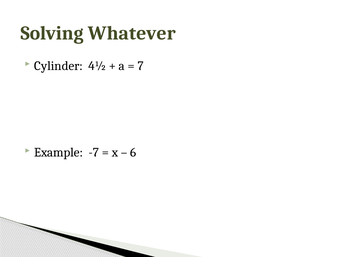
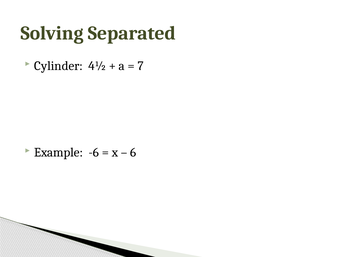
Whatever: Whatever -> Separated (132, 33)
-7: -7 -> -6 (94, 153)
